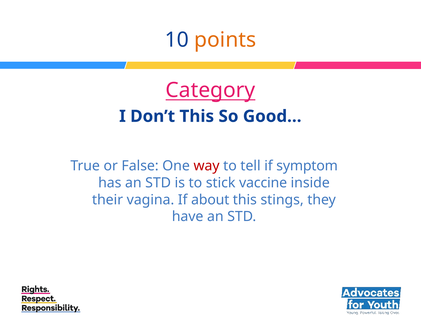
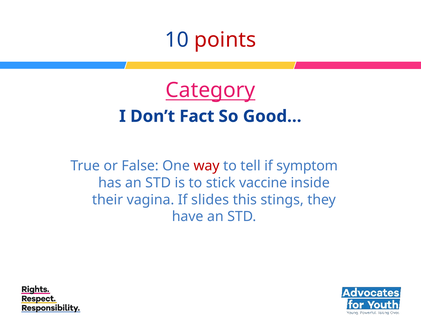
points colour: orange -> red (225, 40)
Don’t This: This -> Fact (197, 116)
about: about -> slides (210, 200)
